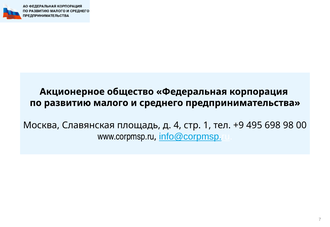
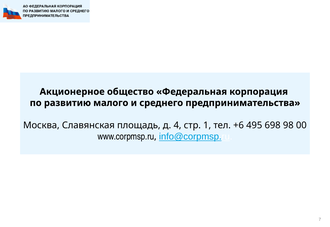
+9: +9 -> +6 (239, 125)
